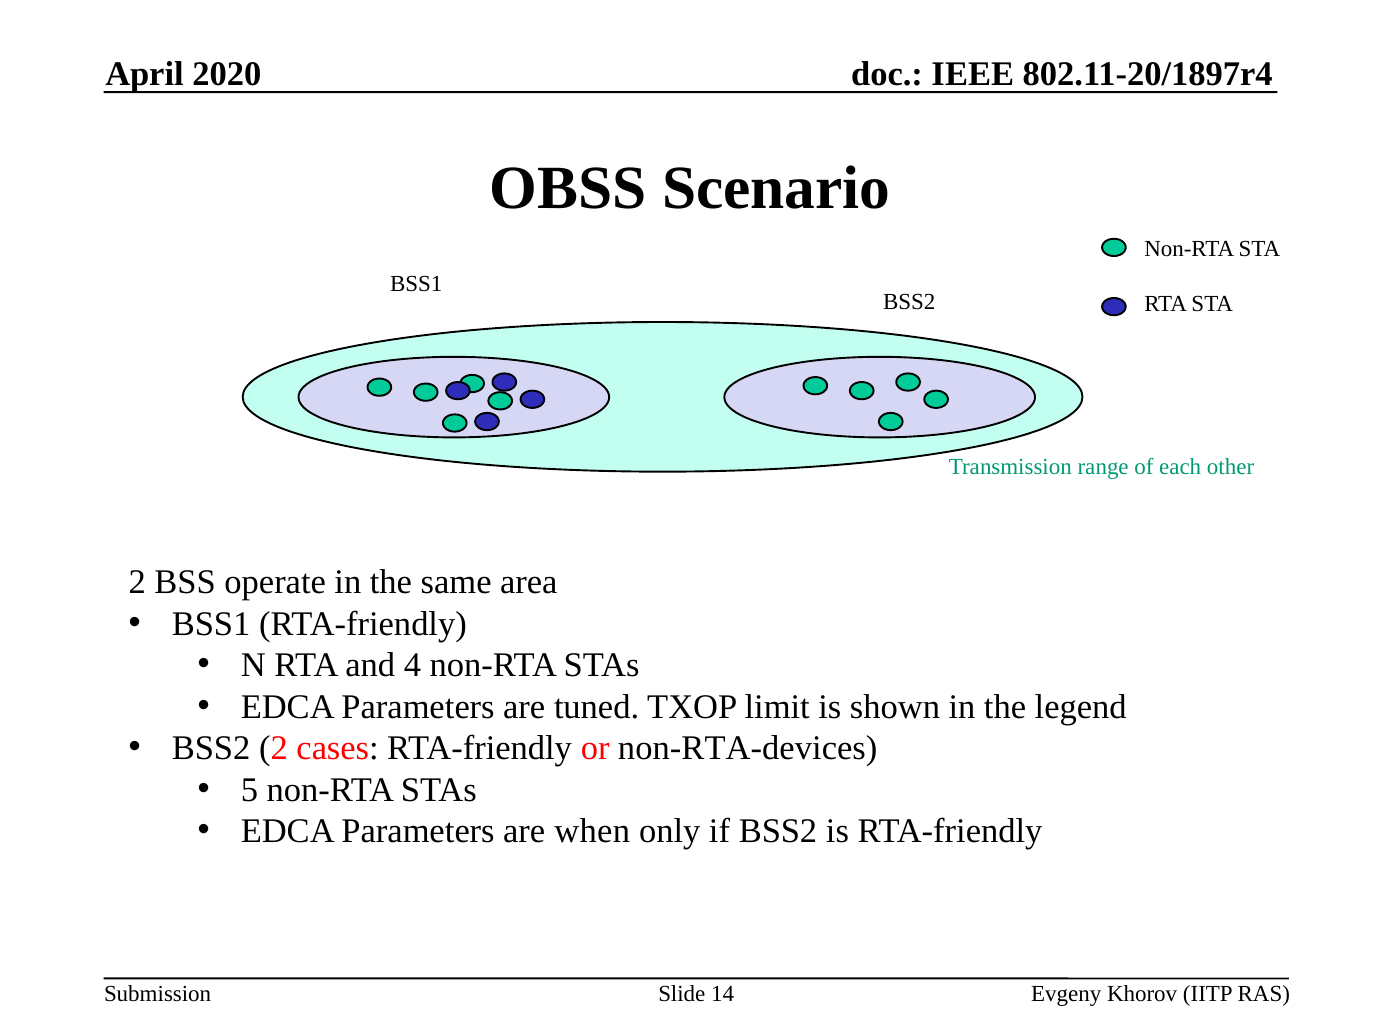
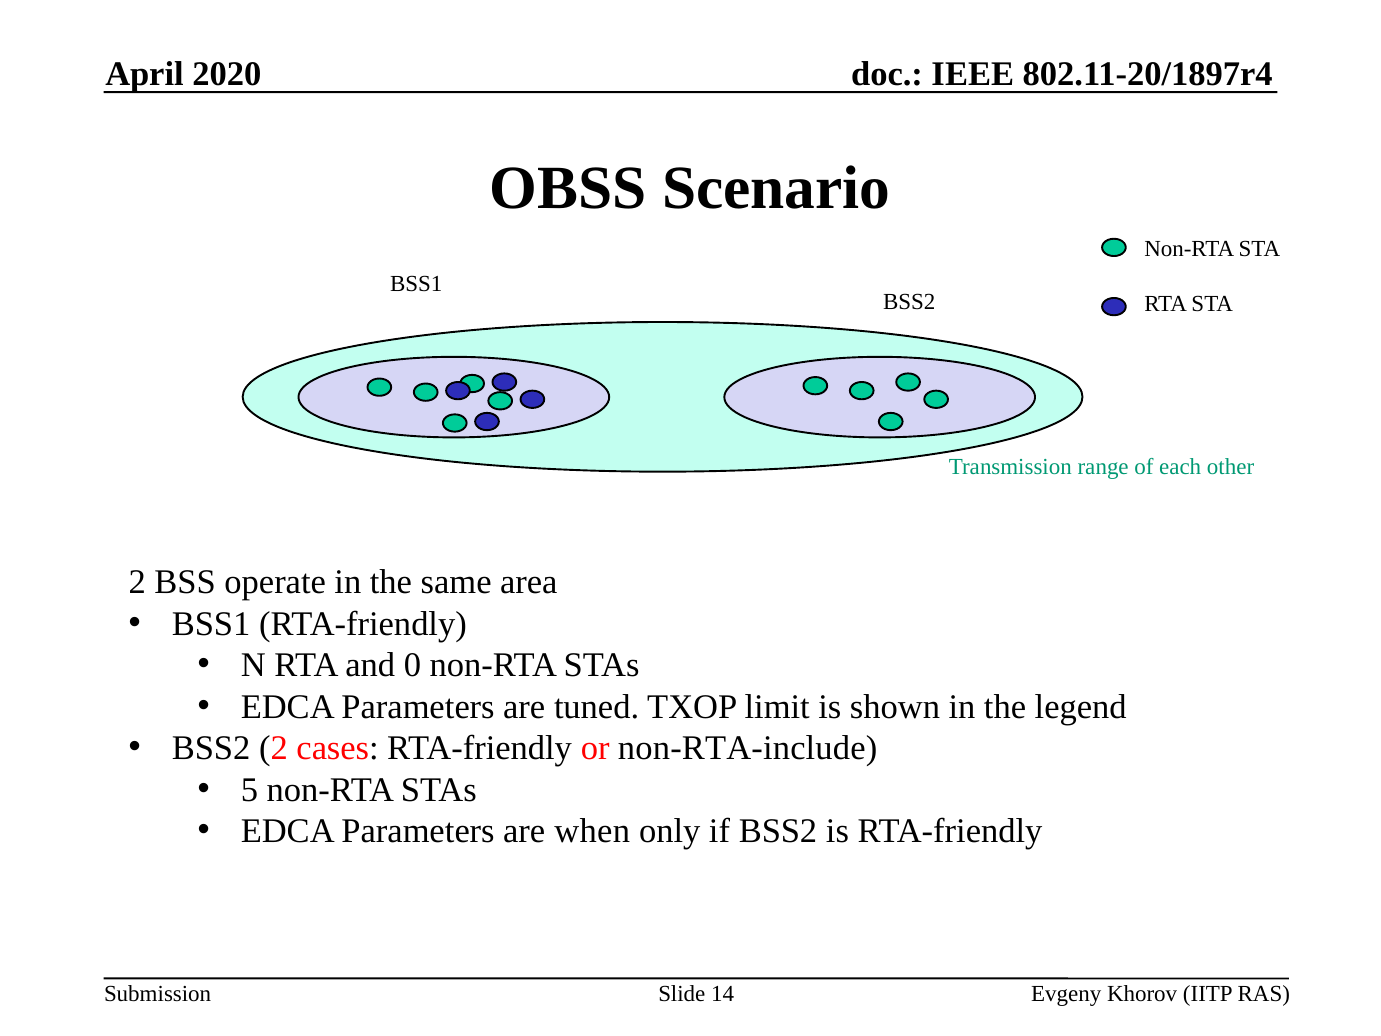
4: 4 -> 0 (412, 665)
non-RTA-devices: non-RTA-devices -> non-RTA-include (748, 748)
